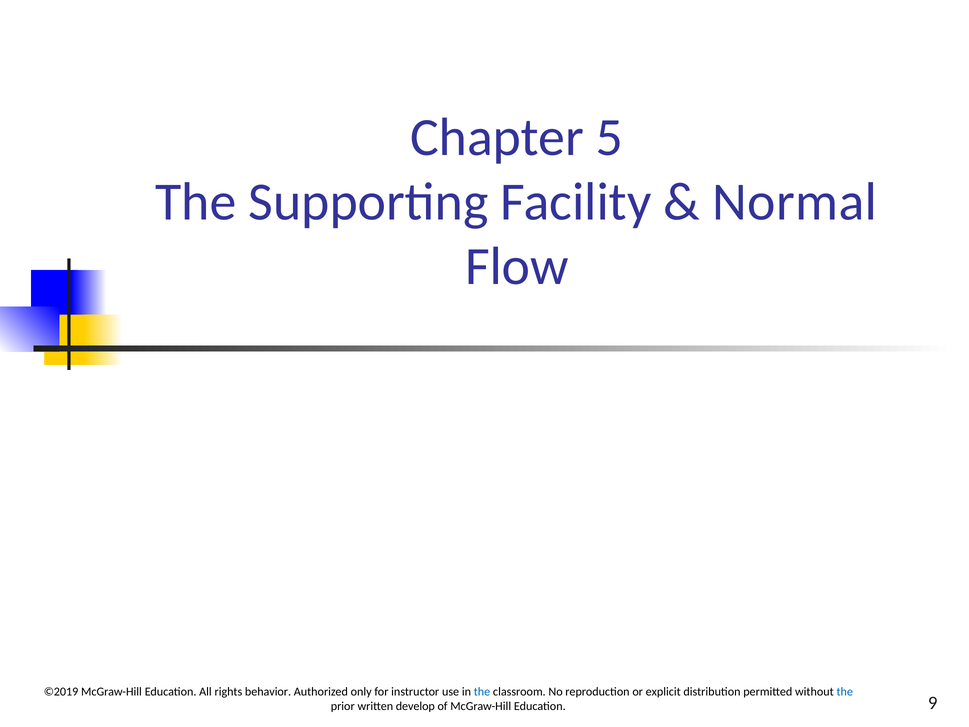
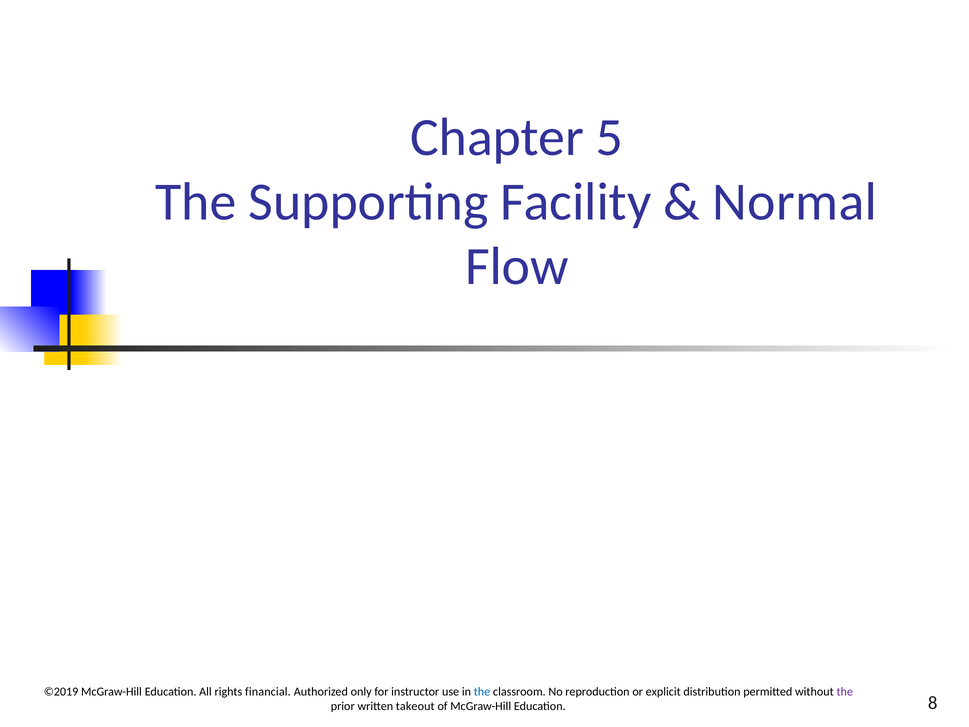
behavior: behavior -> financial (268, 691)
the colour: blue -> purple (845, 691)
develop: develop -> takeout (415, 706)
9: 9 -> 8 (933, 703)
